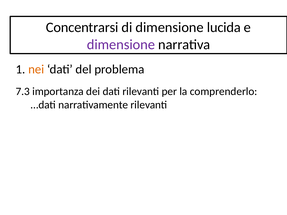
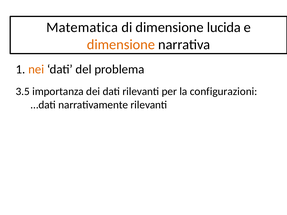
Concentrarsi: Concentrarsi -> Matematica (82, 27)
dimensione colour: purple -> orange (121, 45)
7.3: 7.3 -> 3.5 (23, 92)
comprenderlo: comprenderlo -> configurazioni (224, 92)
